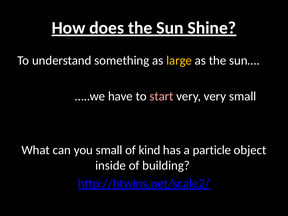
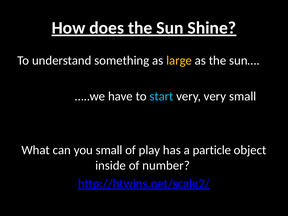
start colour: pink -> light blue (161, 96)
kind: kind -> play (149, 150)
building: building -> number (166, 165)
